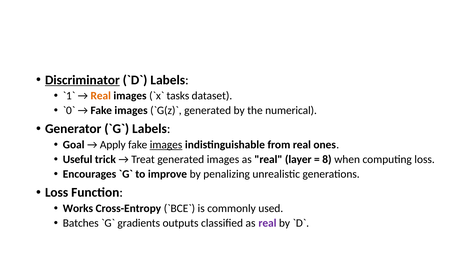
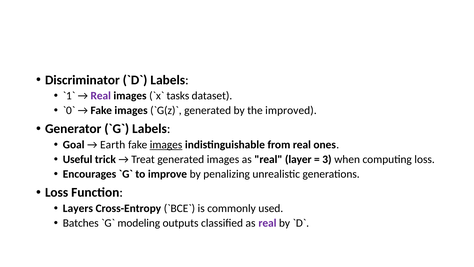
Discriminator underline: present -> none (82, 80)
Real colour: orange -> purple (101, 96)
numerical: numerical -> improved (291, 110)
Apply: Apply -> Earth (113, 144)
8: 8 -> 3 (327, 159)
Works: Works -> Layers (78, 208)
gradients: gradients -> modeling (139, 223)
